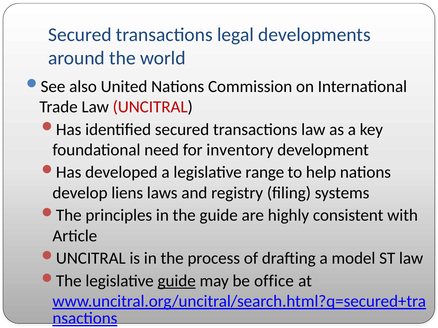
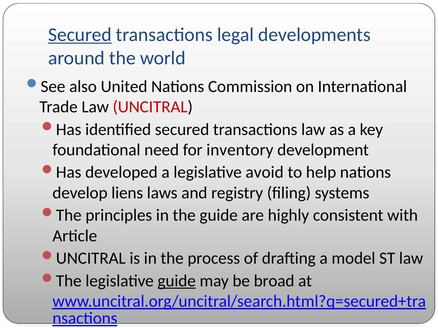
Secured underline: none -> present (80, 35)
range: range -> avoid (265, 173)
office: office -> broad (274, 281)
